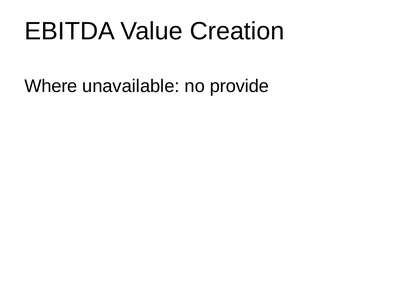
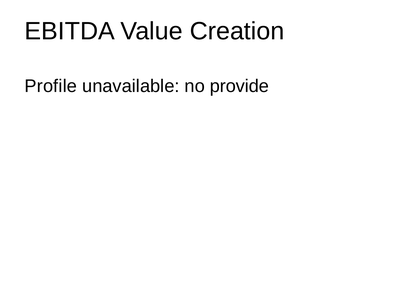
Where: Where -> Profile (51, 86)
